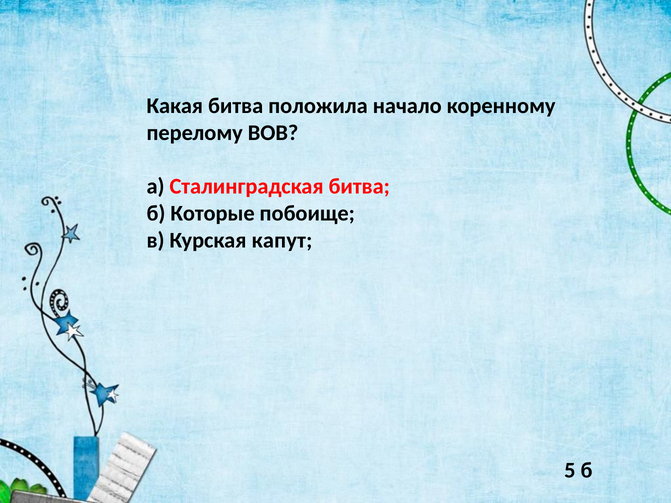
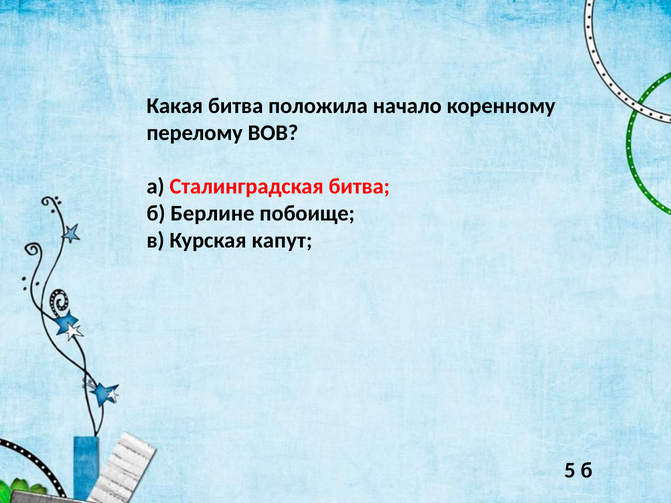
Которые: Которые -> Берлине (212, 213)
